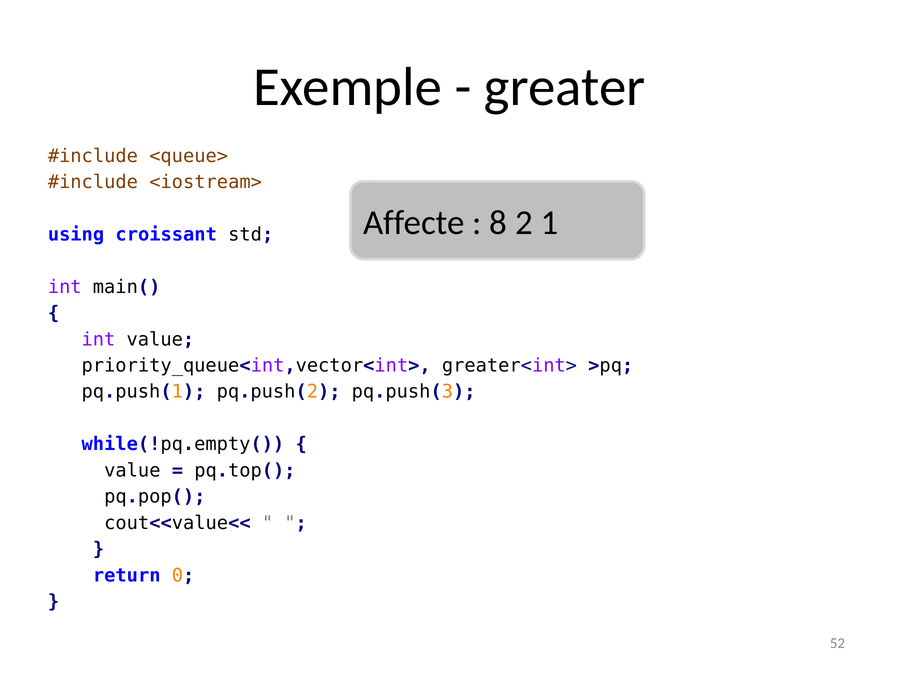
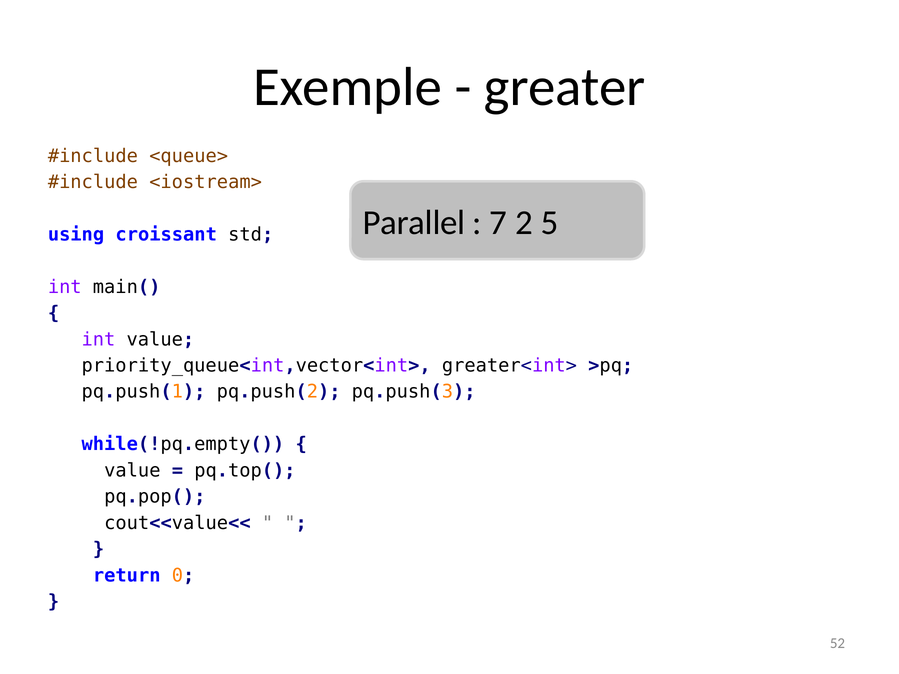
Affecte: Affecte -> Parallel (414, 223)
8: 8 -> 7 (498, 223)
1: 1 -> 5 (549, 223)
